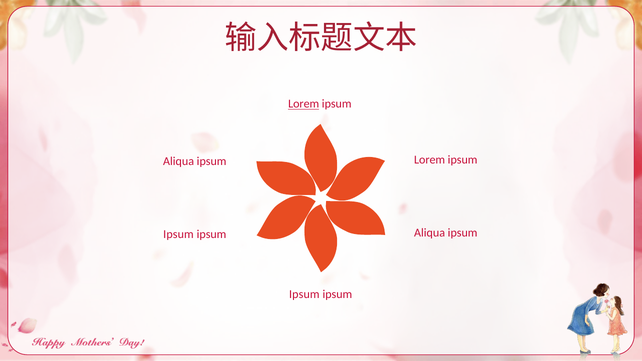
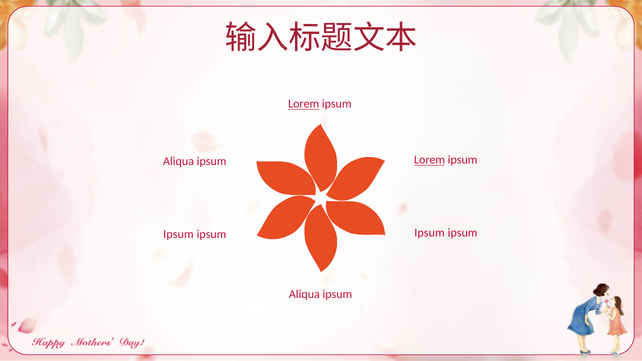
Lorem underline: none -> present (430, 160)
Aliqua: Aliqua -> Ipsum (429, 233)
Ipsum: Ipsum -> Aliqua (304, 294)
